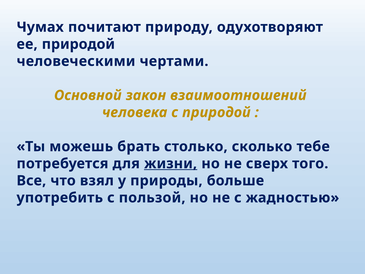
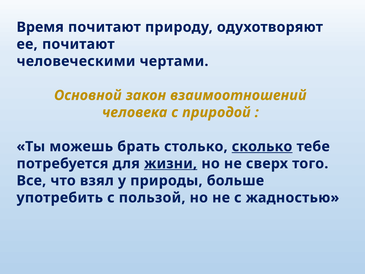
Чумах: Чумах -> Время (40, 27)
ее природой: природой -> почитают (78, 44)
сколько underline: none -> present (262, 146)
